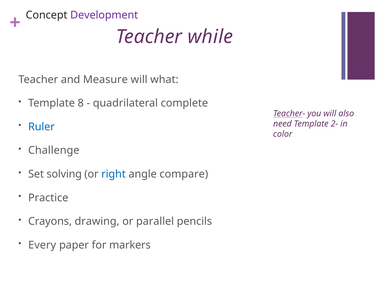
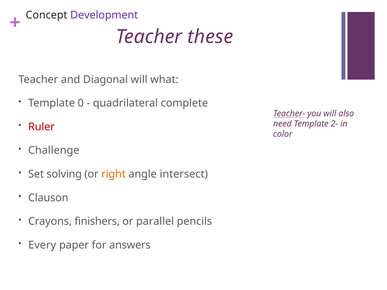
while: while -> these (210, 37)
Measure: Measure -> Diagonal (105, 80)
8: 8 -> 0 (81, 103)
Ruler colour: blue -> red (41, 127)
right colour: blue -> orange (114, 174)
compare: compare -> intersect (184, 174)
Practice: Practice -> Clauson (48, 198)
drawing: drawing -> finishers (97, 222)
markers: markers -> answers (130, 245)
